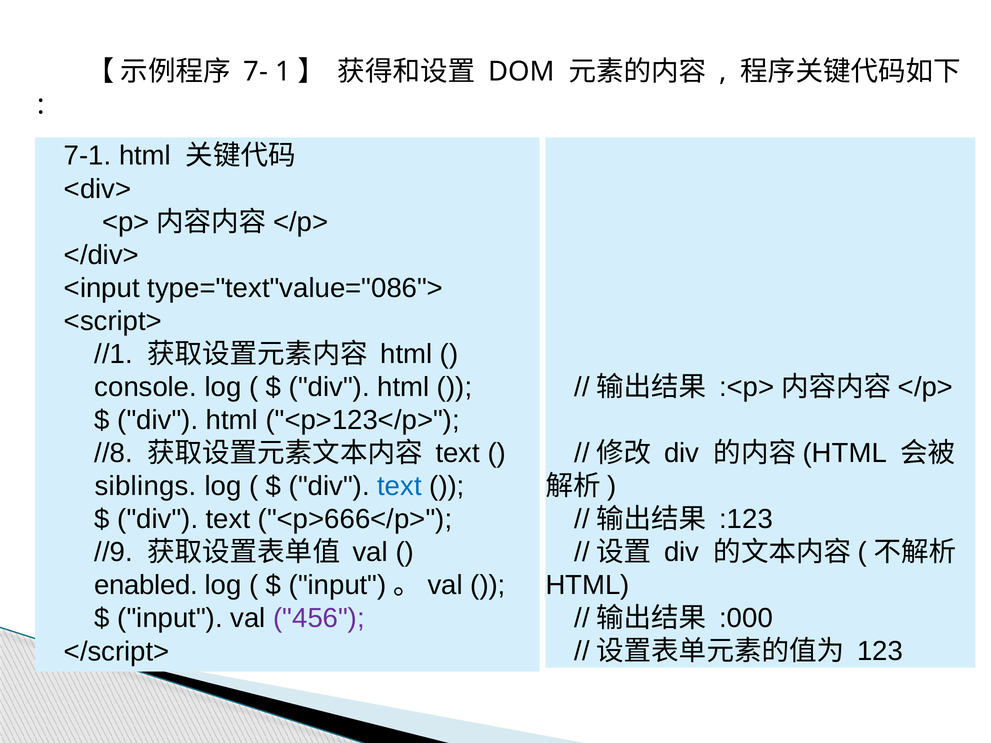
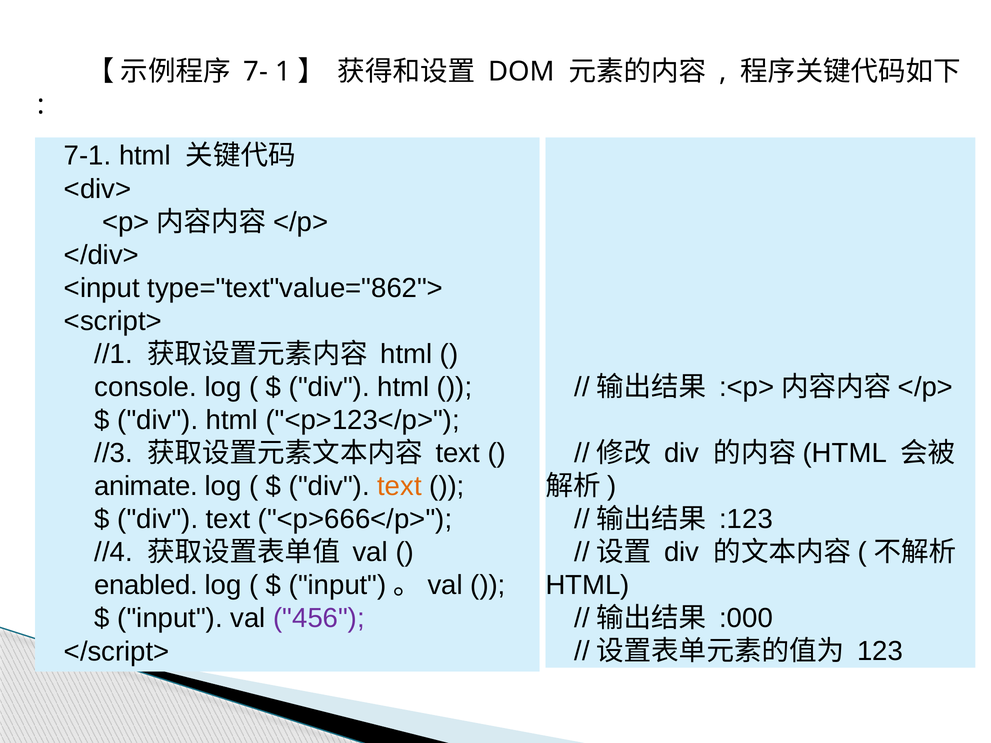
type="text"value="086">: type="text"value="086"> -> type="text"value="862"> (295, 288)
//8: //8 -> //3 (114, 453)
siblings: siblings -> animate (146, 486)
text colour: blue -> orange (400, 486)
//9: //9 -> //4 (114, 553)
